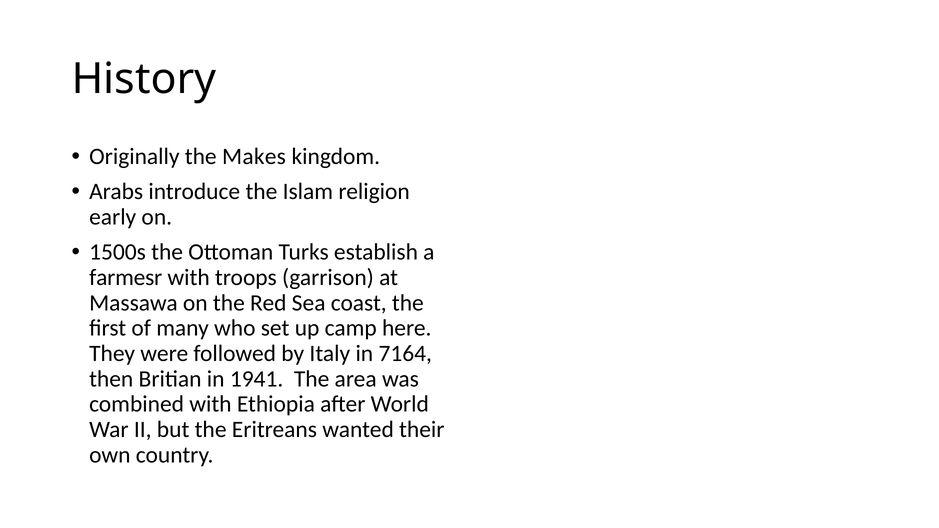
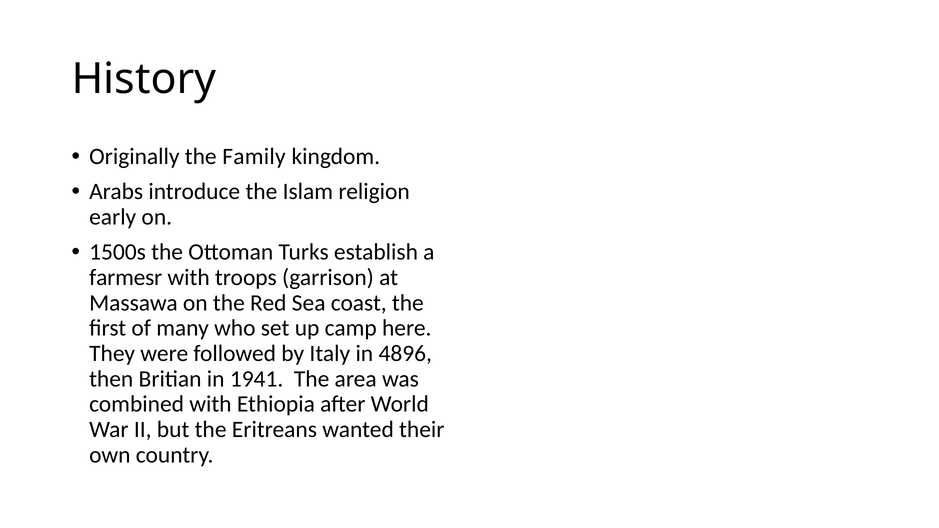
Makes: Makes -> Family (254, 157)
7164: 7164 -> 4896 (405, 354)
